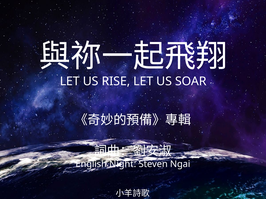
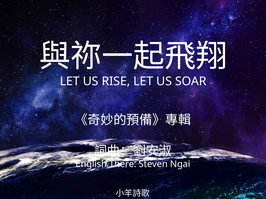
Night: Night -> There (123, 164)
